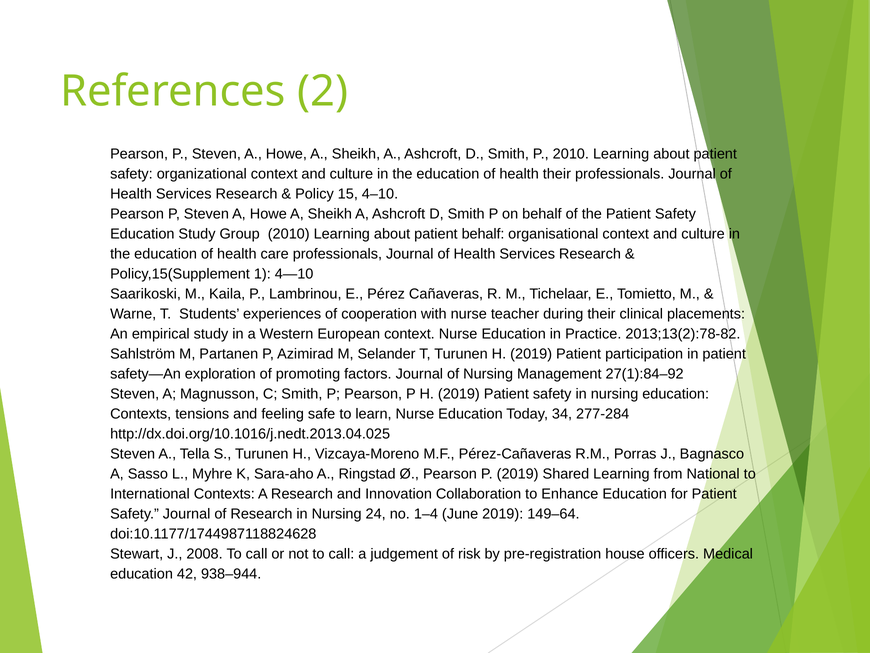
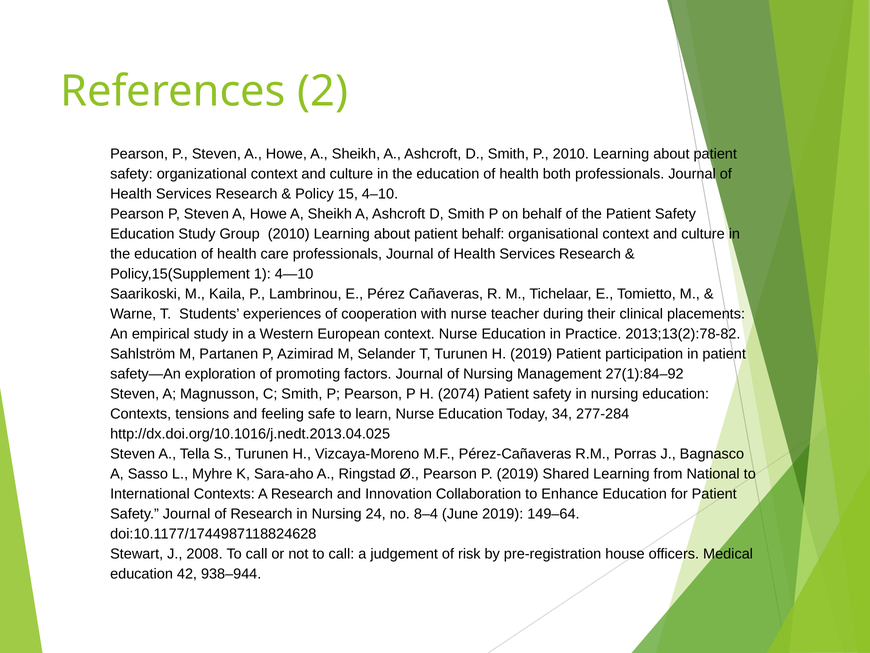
health their: their -> both (557, 174)
P H 2019: 2019 -> 2074 (459, 394)
1–4: 1–4 -> 8–4 (426, 514)
